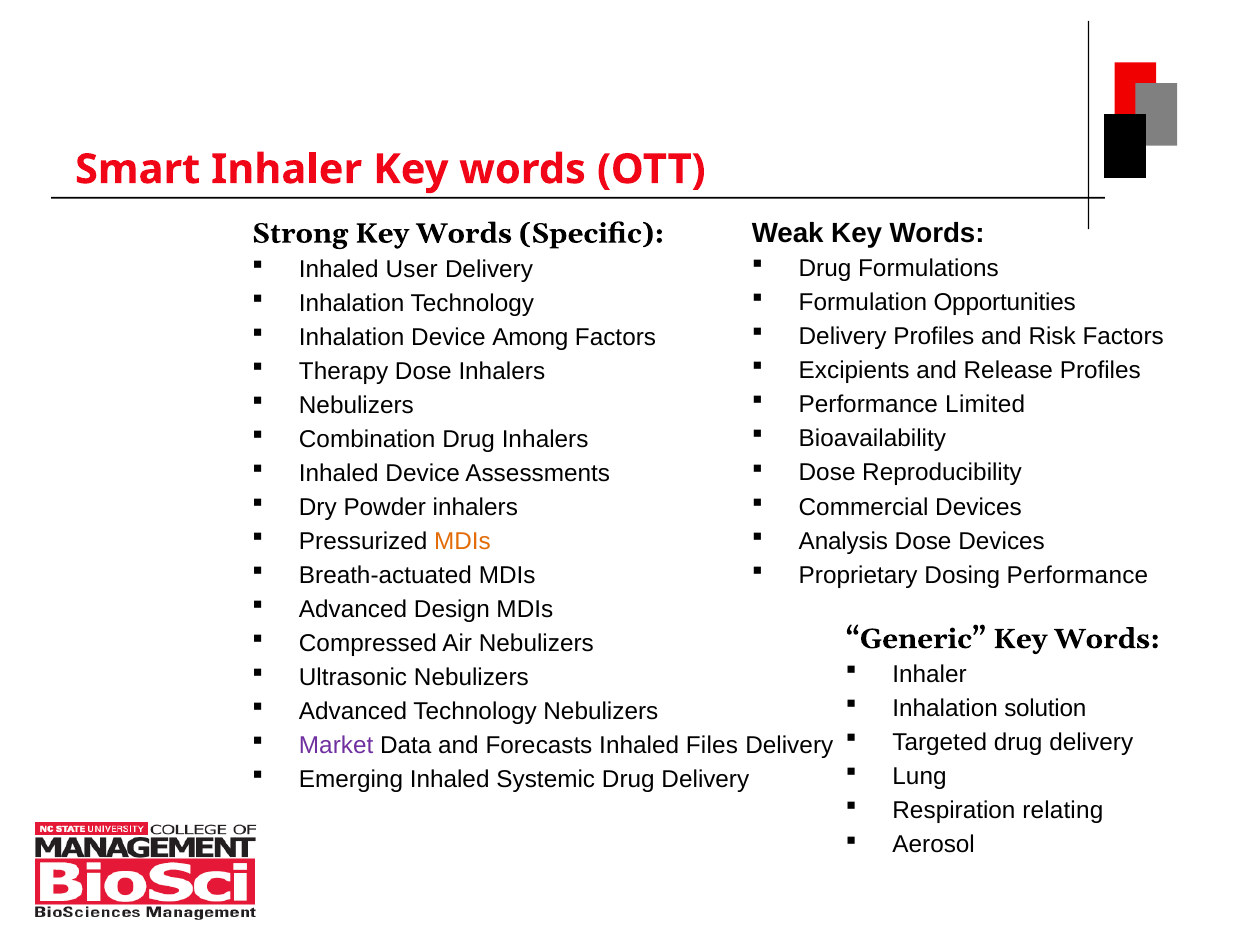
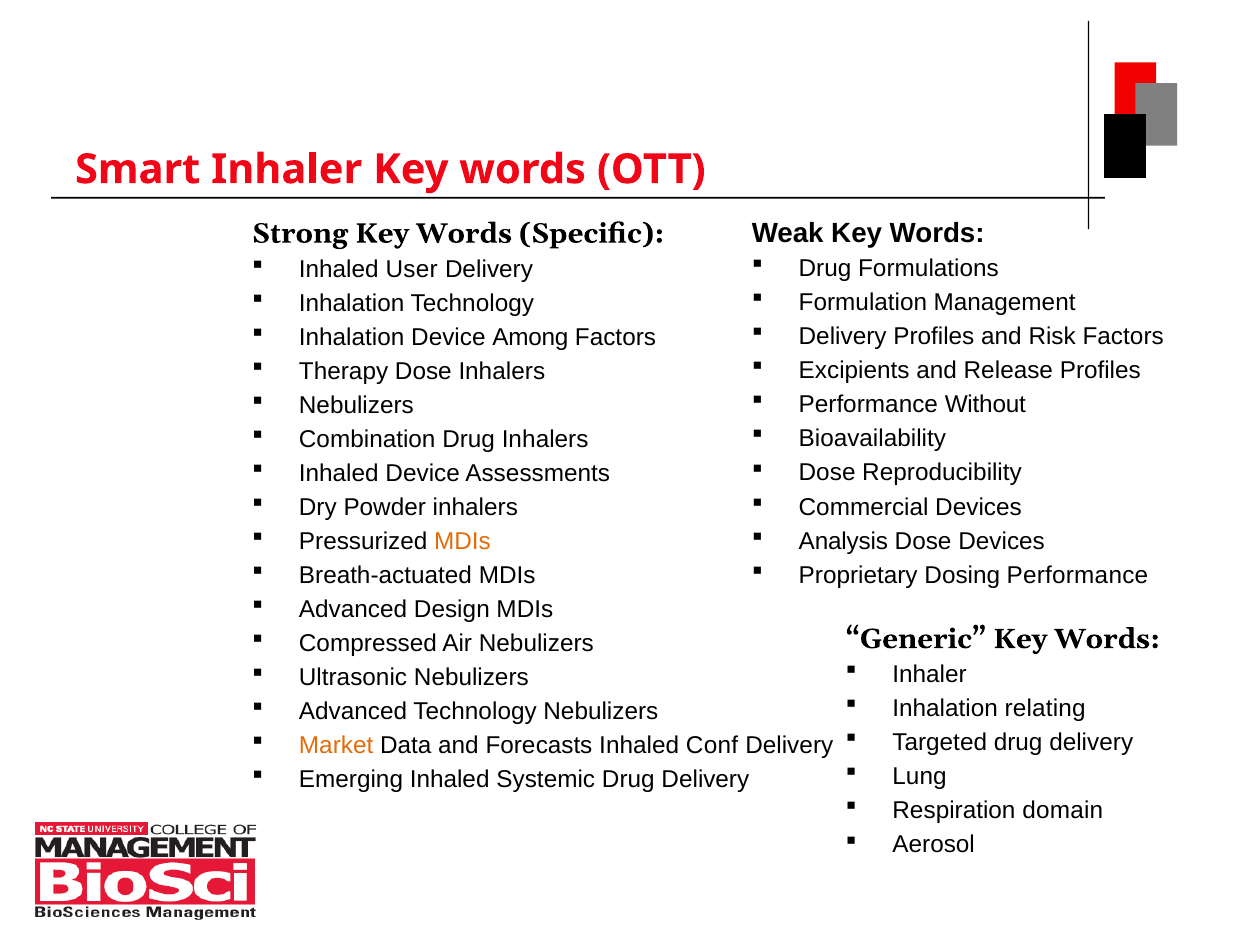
Opportunities: Opportunities -> Management (1005, 303)
Limited: Limited -> Without (985, 405)
solution: solution -> relating (1045, 709)
Market colour: purple -> orange (336, 746)
Files: Files -> Conf (712, 746)
relating: relating -> domain (1063, 811)
